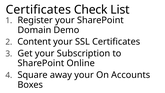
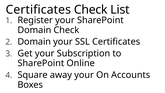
Domain Demo: Demo -> Check (66, 30)
Content: Content -> Domain (34, 42)
